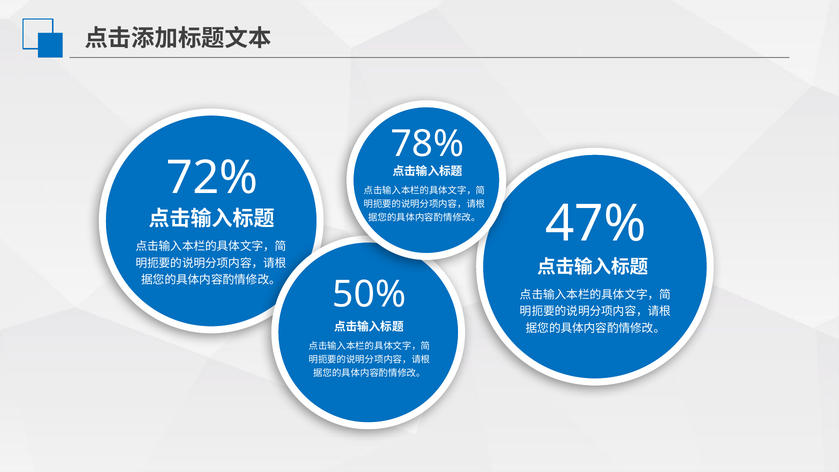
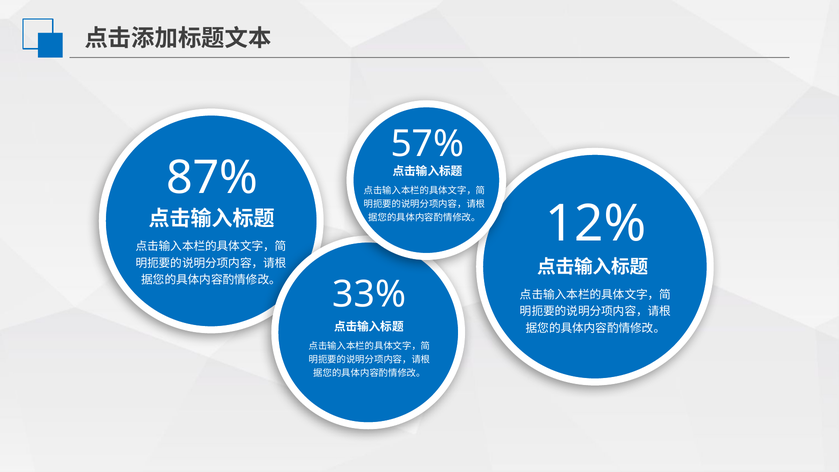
78%: 78% -> 57% (427, 144)
72%: 72% -> 87% (212, 178)
47%: 47% -> 12% (596, 224)
50%: 50% -> 33% (369, 295)
